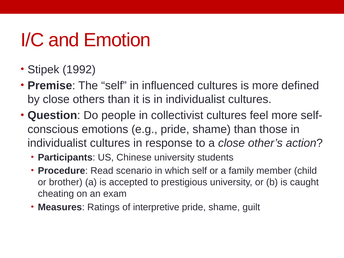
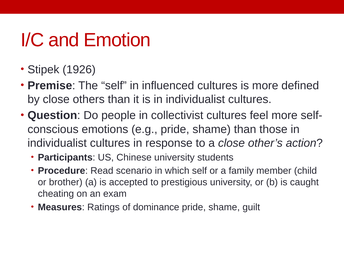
1992: 1992 -> 1926 (79, 70)
interpretive: interpretive -> dominance (156, 207)
